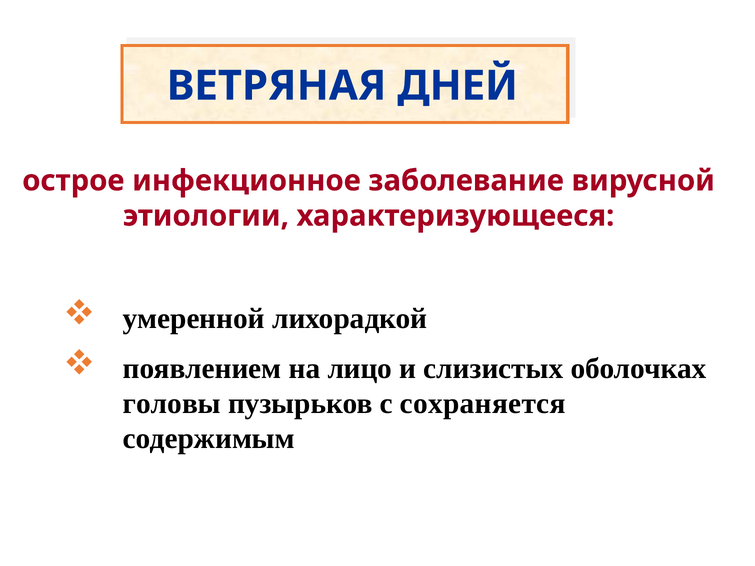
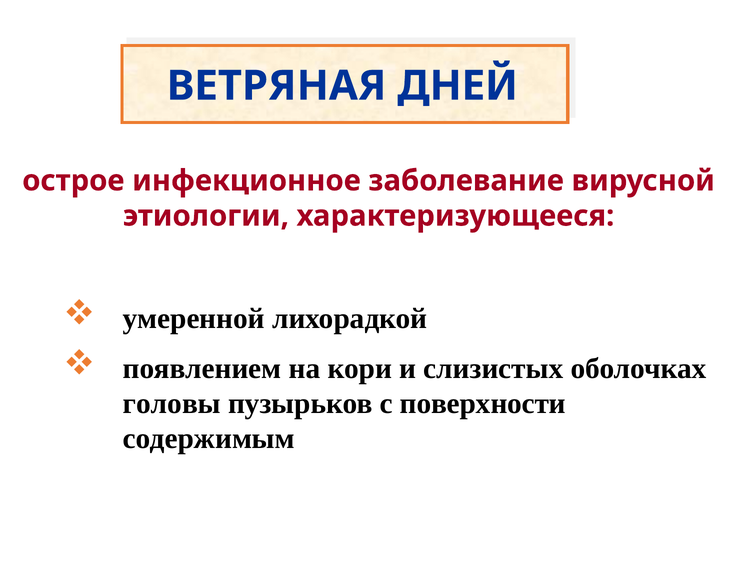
лицо: лицо -> кори (360, 368)
сохраняется: сохраняется -> поверхности (483, 404)
